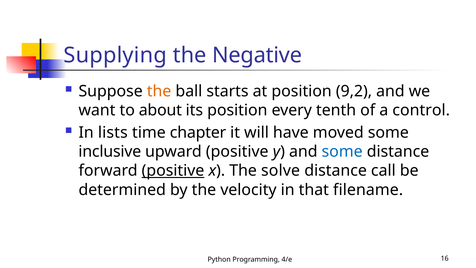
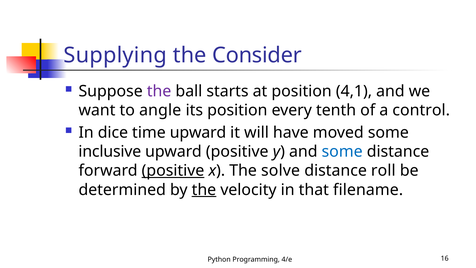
Negative: Negative -> Consider (257, 55)
the colour: orange -> purple (159, 91)
9,2: 9,2 -> 4,1 (354, 91)
about: about -> angle (160, 110)
lists: lists -> dice (113, 132)
time chapter: chapter -> upward (198, 132)
call: call -> roll (383, 171)
the underline: none -> present (204, 190)
